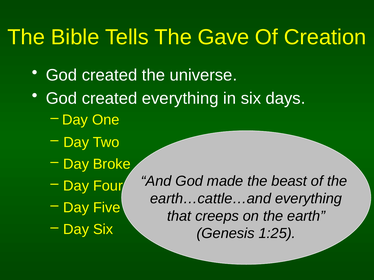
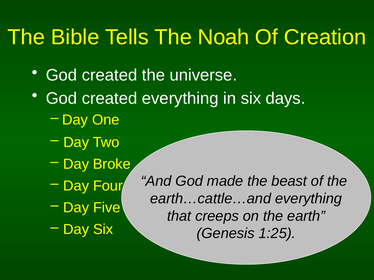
Gave: Gave -> Noah (223, 37)
